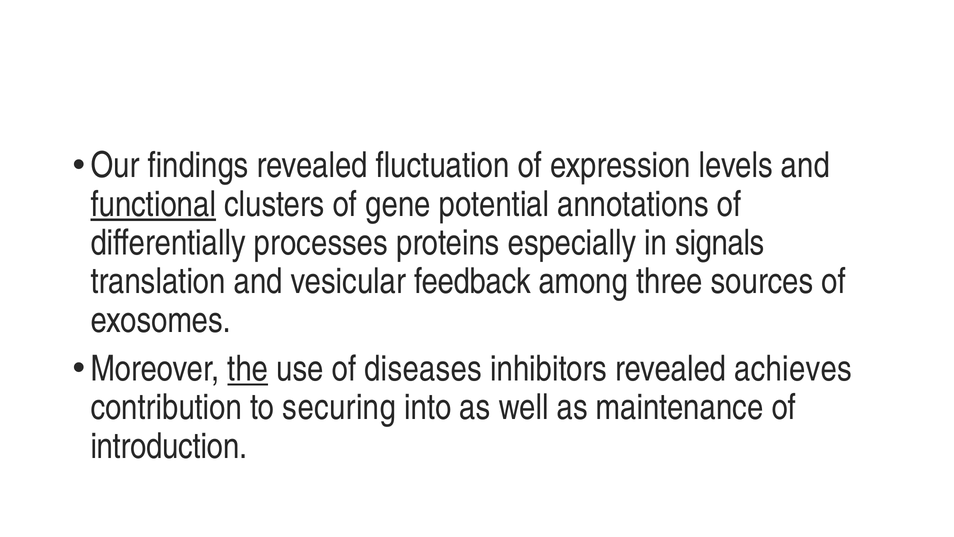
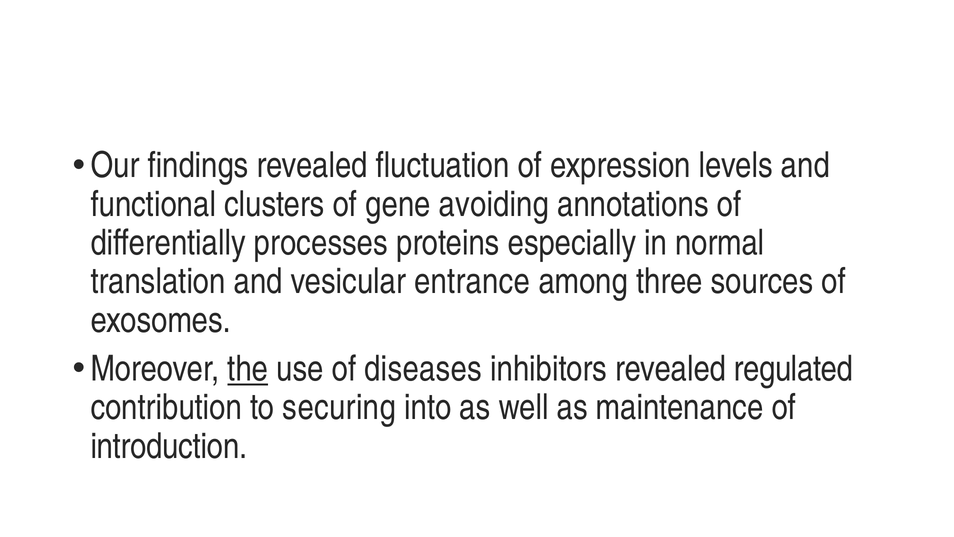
functional underline: present -> none (153, 204)
potential: potential -> avoiding (494, 204)
signals: signals -> normal (720, 243)
feedback: feedback -> entrance (472, 281)
achieves: achieves -> regulated (793, 369)
